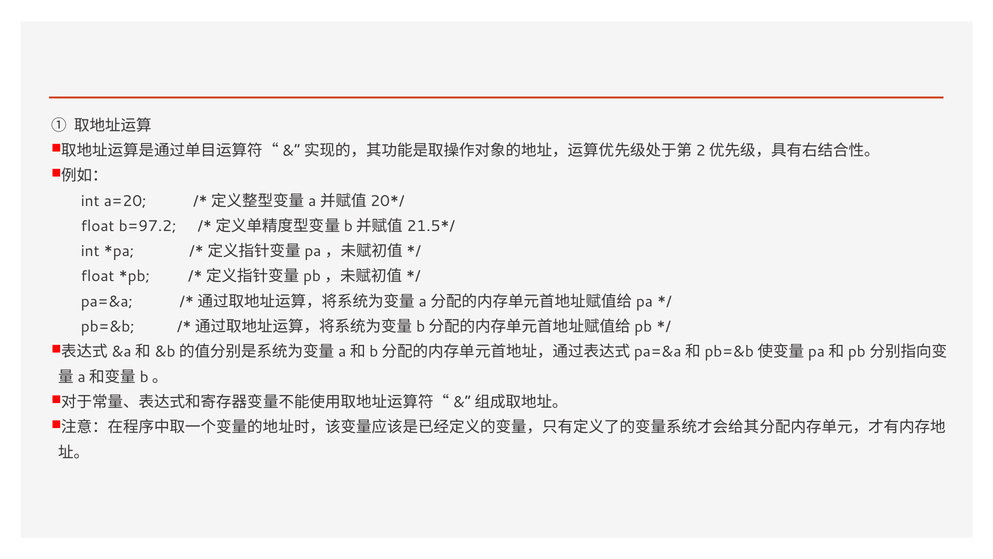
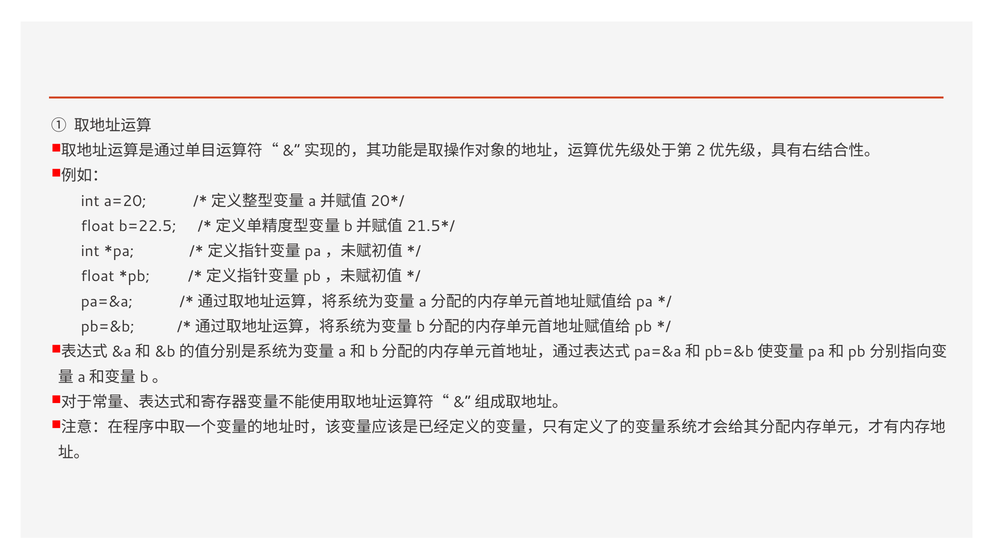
b=97.2: b=97.2 -> b=22.5 (148, 226)
